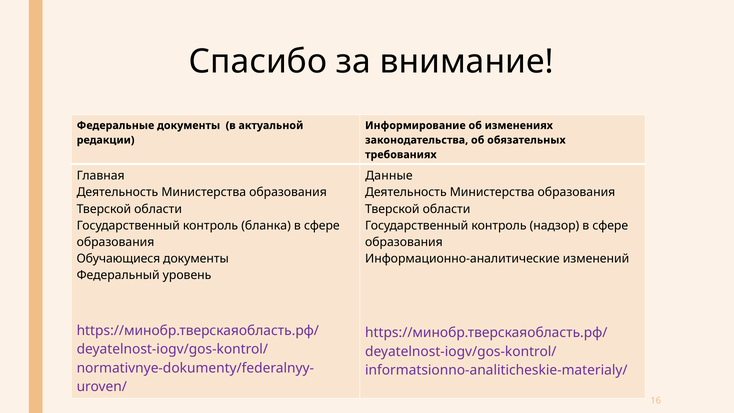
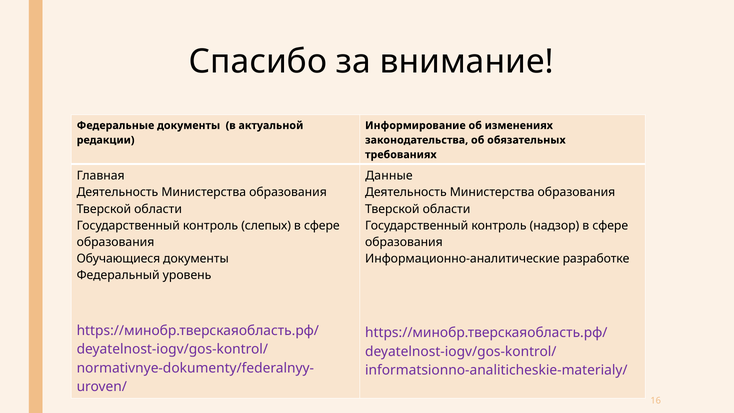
бланка: бланка -> слепых (266, 226)
изменений: изменений -> разработке (596, 259)
